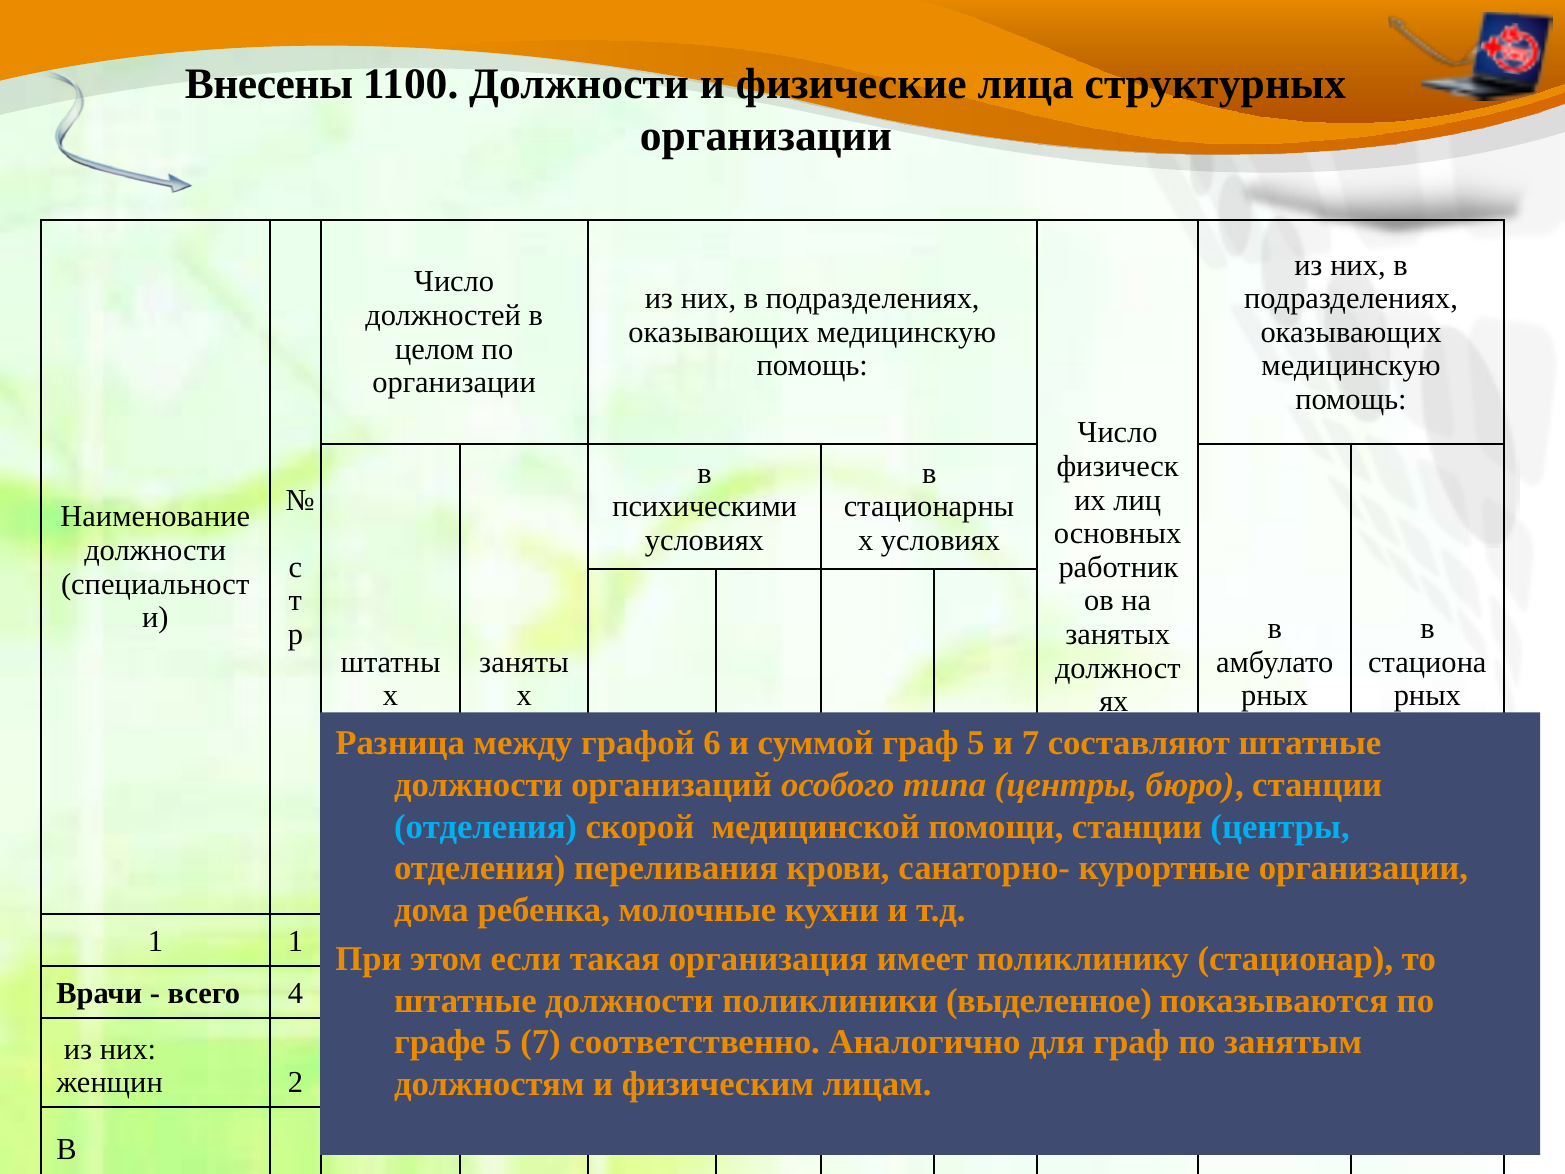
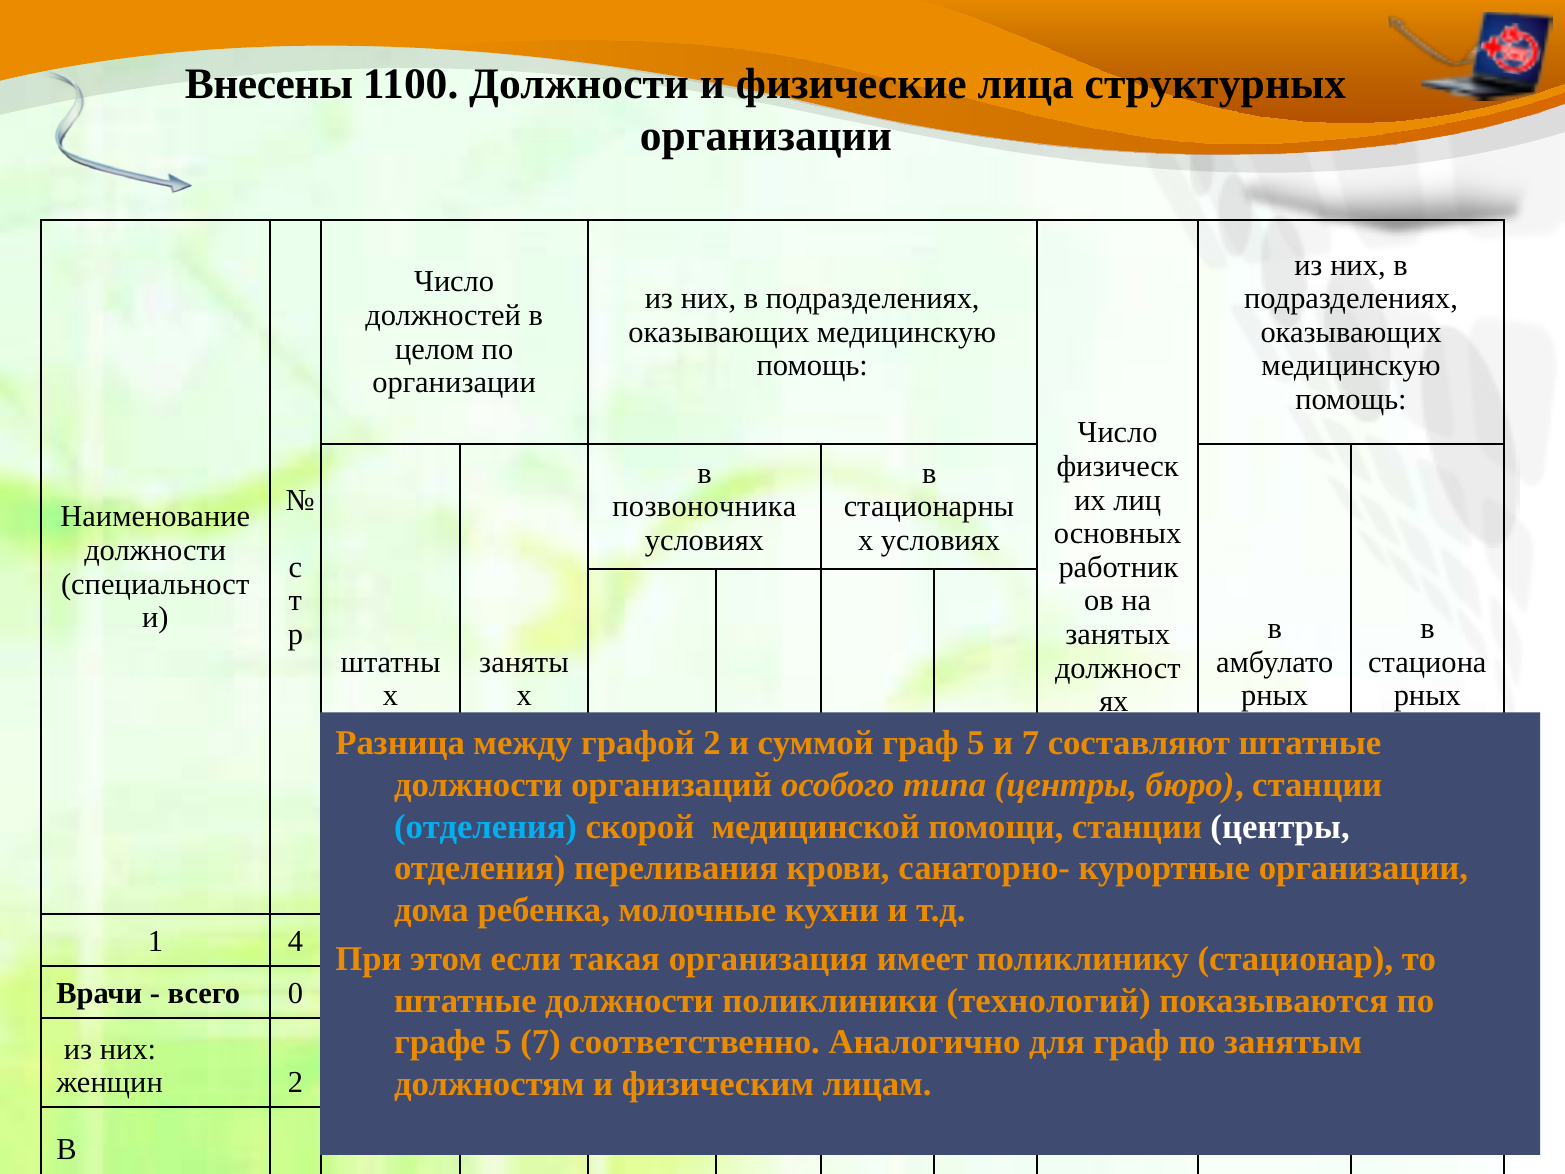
психическими: психическими -> позвоночника (704, 507)
6: 6 -> 2 (712, 743)
центры colour: light blue -> white (1280, 827)
1 1: 1 -> 4 (295, 941)
всего 4: 4 -> 0 (295, 994)
выделенное: выделенное -> технологий (1049, 1000)
